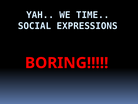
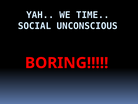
EXPRESSIONS: EXPRESSIONS -> UNCONSCIOUS (87, 26)
